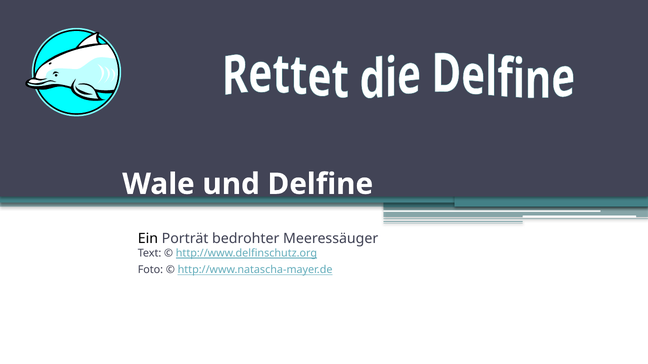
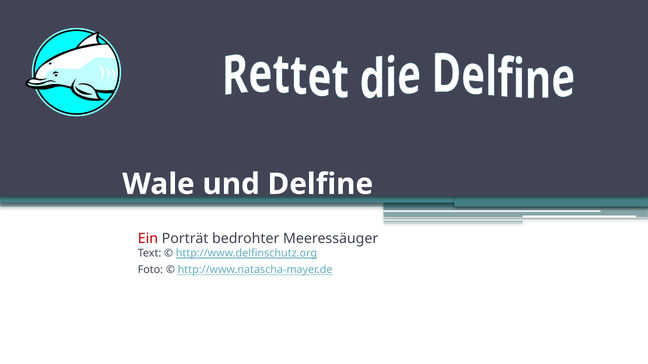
Ein colour: black -> red (148, 239)
